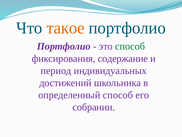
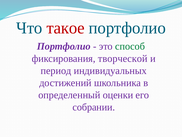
такое colour: orange -> red (66, 28)
содержание: содержание -> творческой (123, 58)
определенный способ: способ -> оценки (118, 95)
